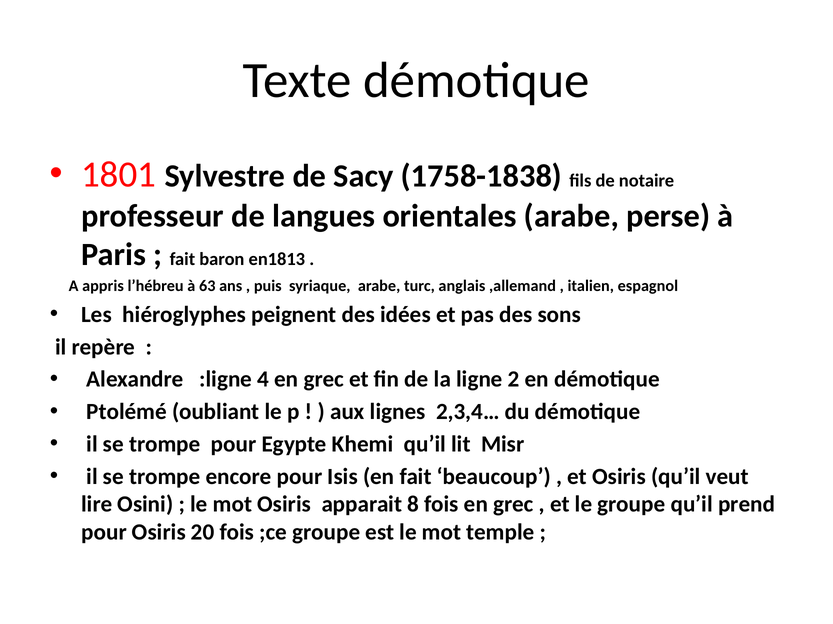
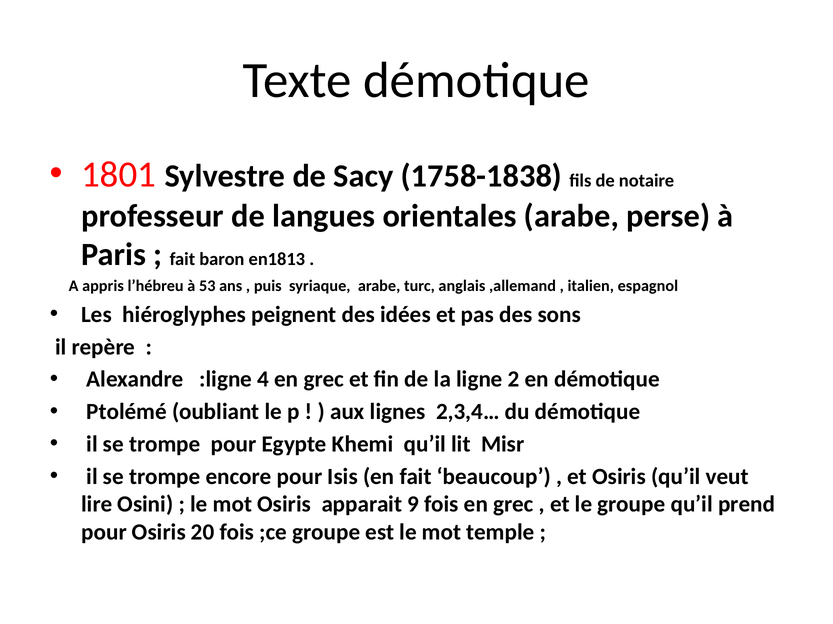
63: 63 -> 53 (207, 286)
8: 8 -> 9 (413, 505)
